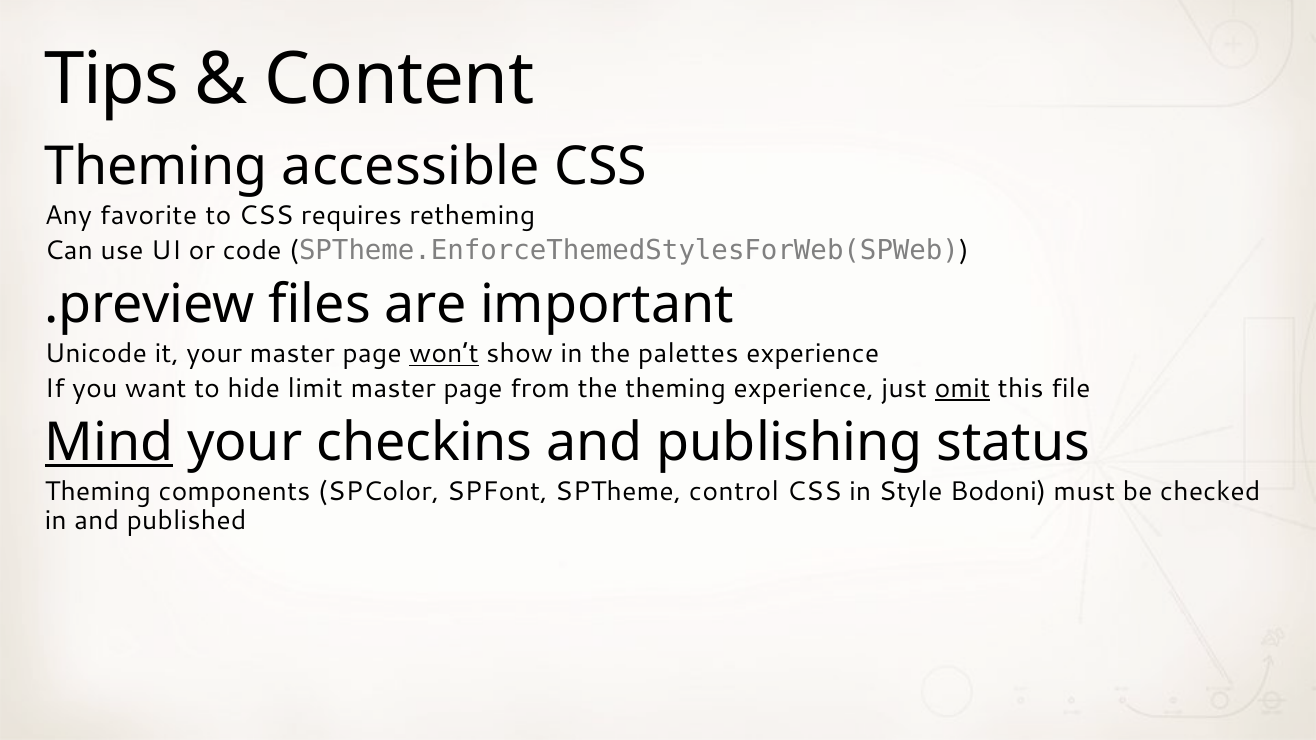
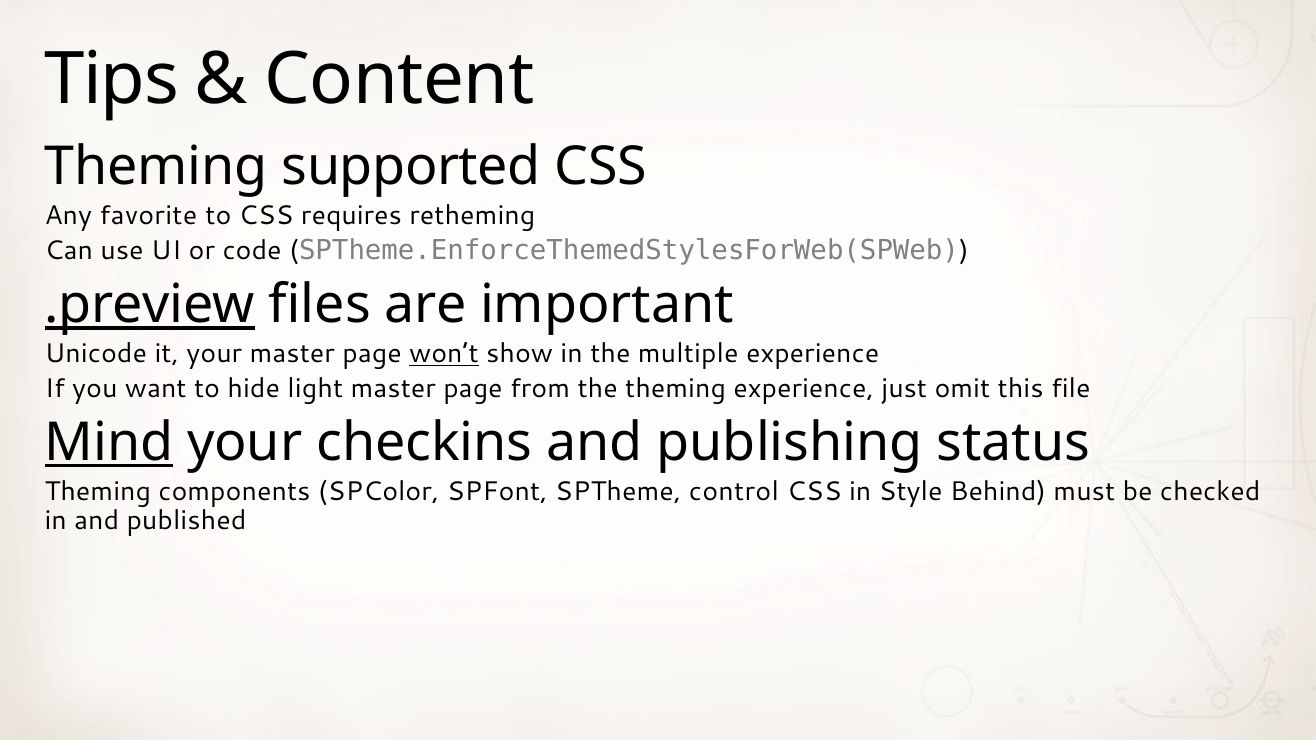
accessible: accessible -> supported (411, 167)
.preview underline: none -> present (150, 305)
palettes: palettes -> multiple (688, 354)
limit: limit -> light (315, 389)
omit underline: present -> none (962, 389)
Bodoni: Bodoni -> Behind (998, 492)
